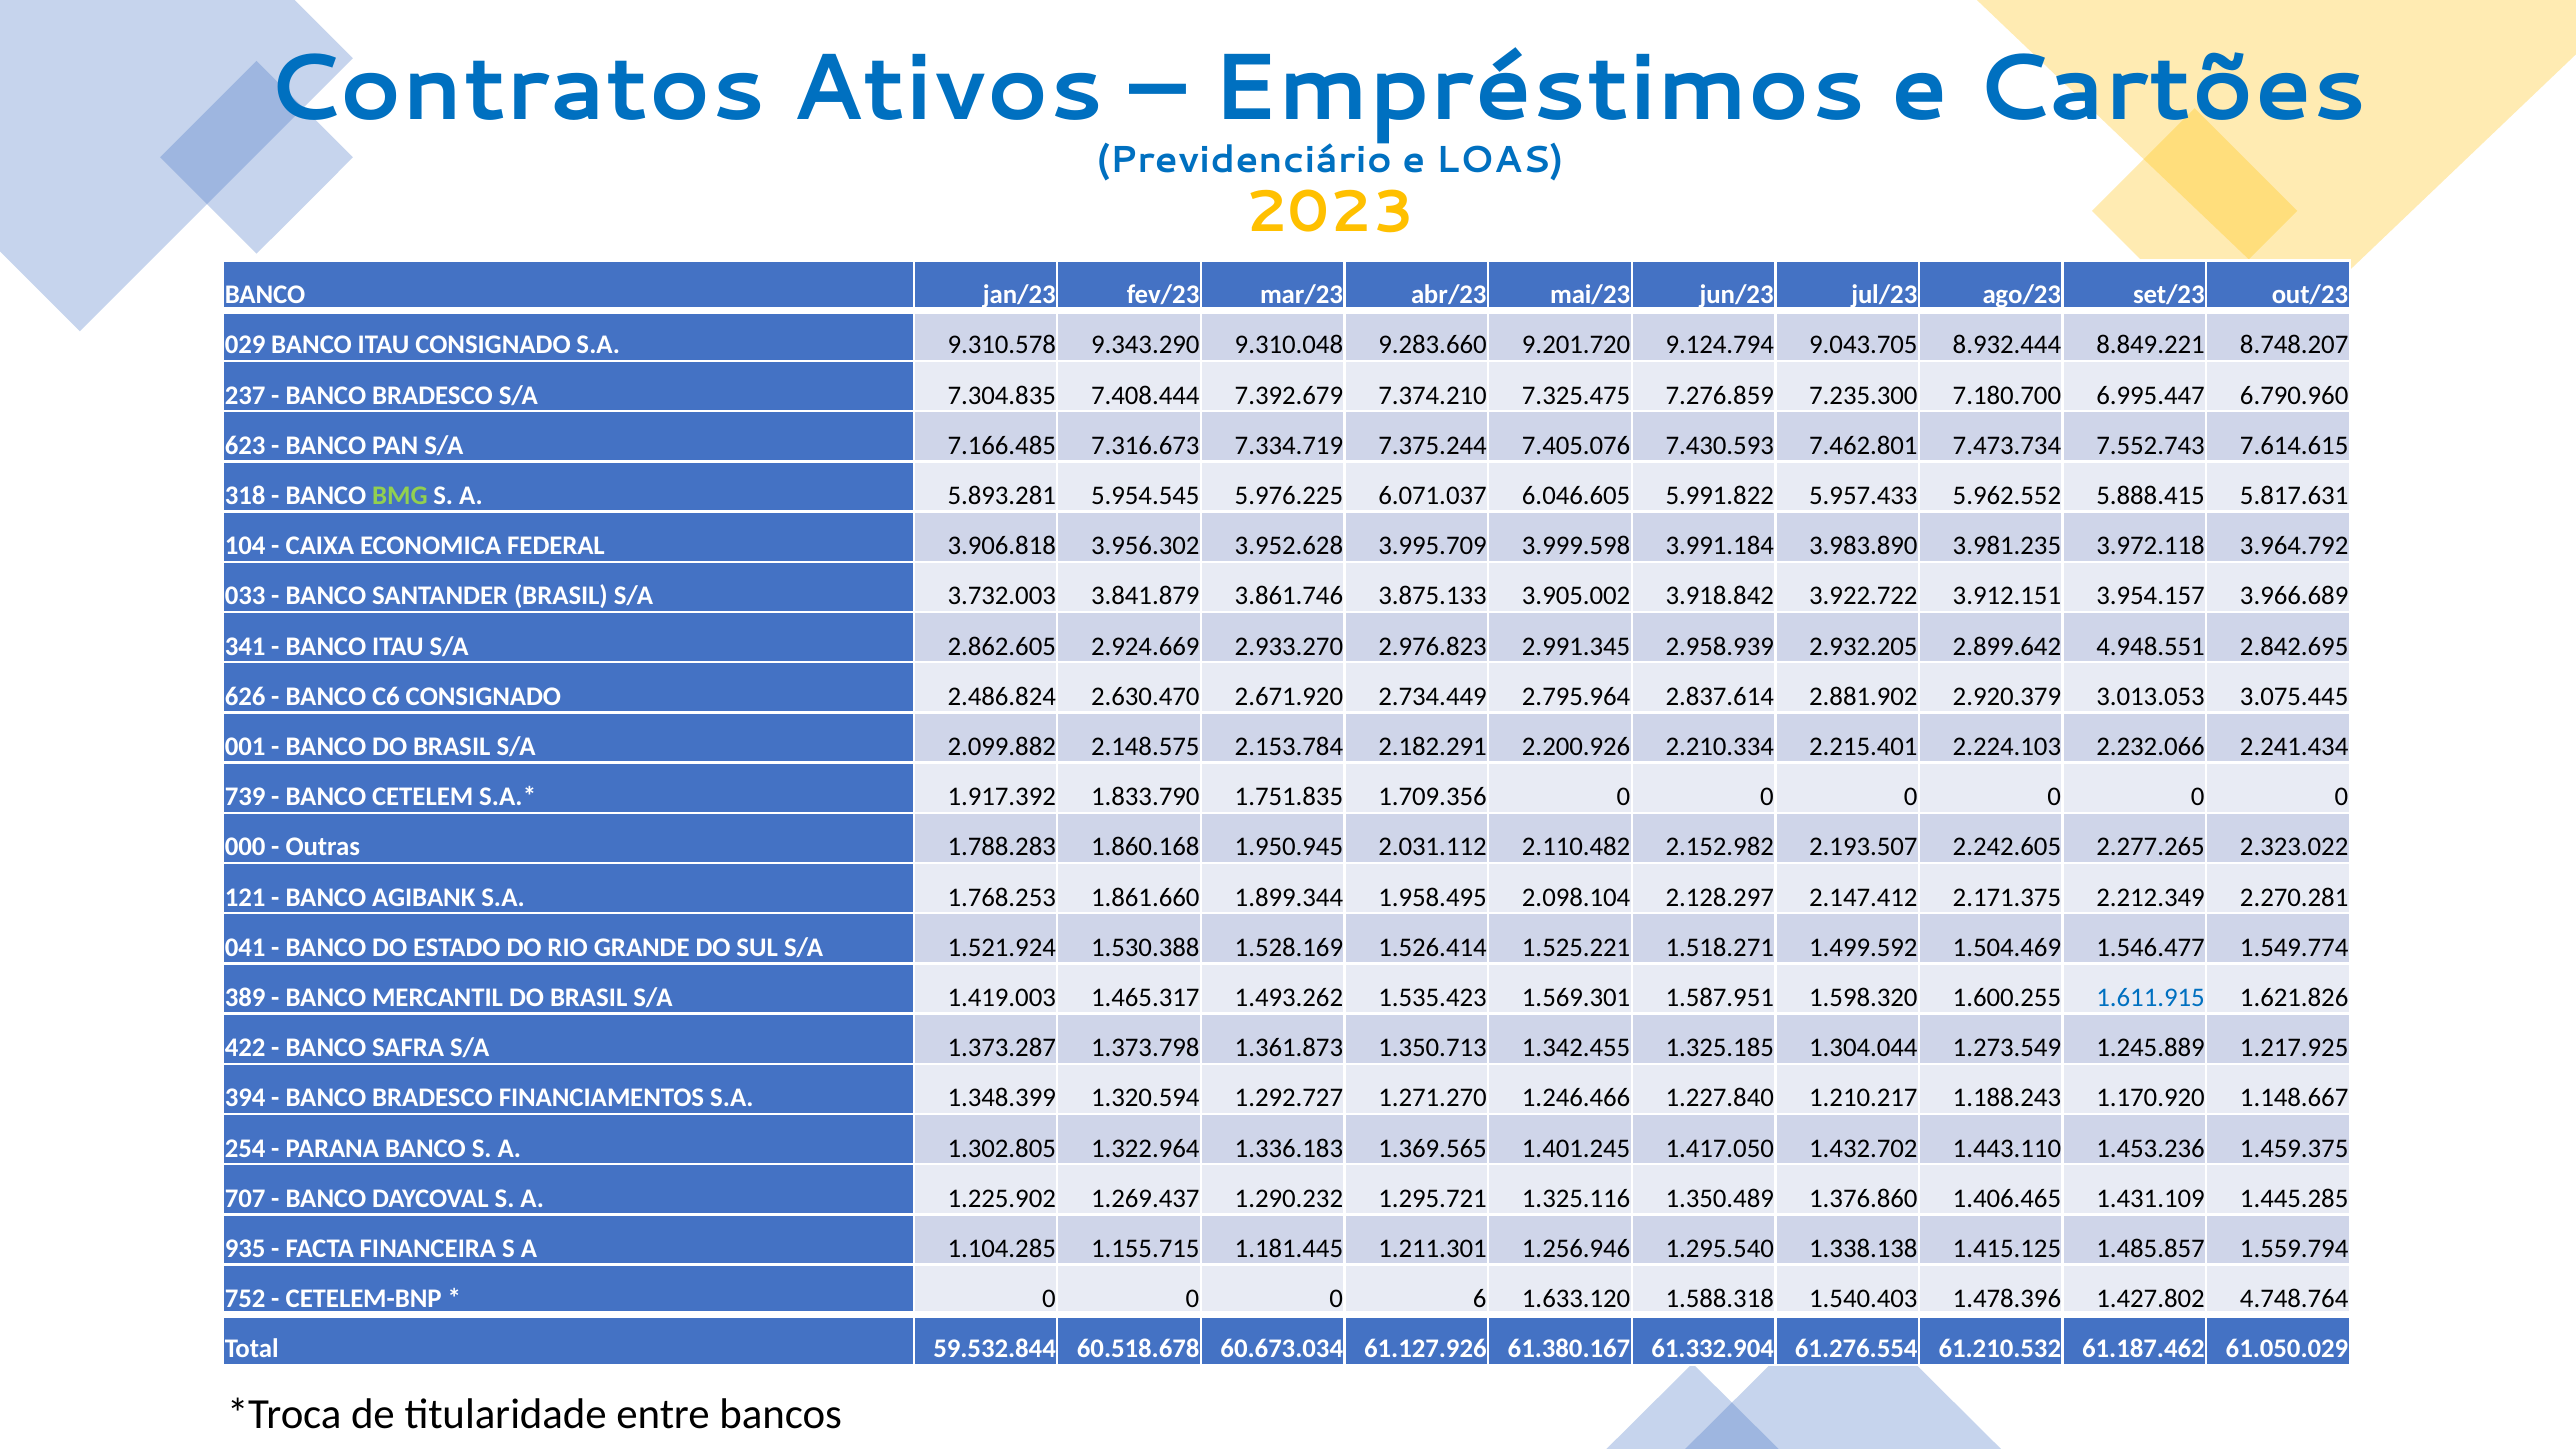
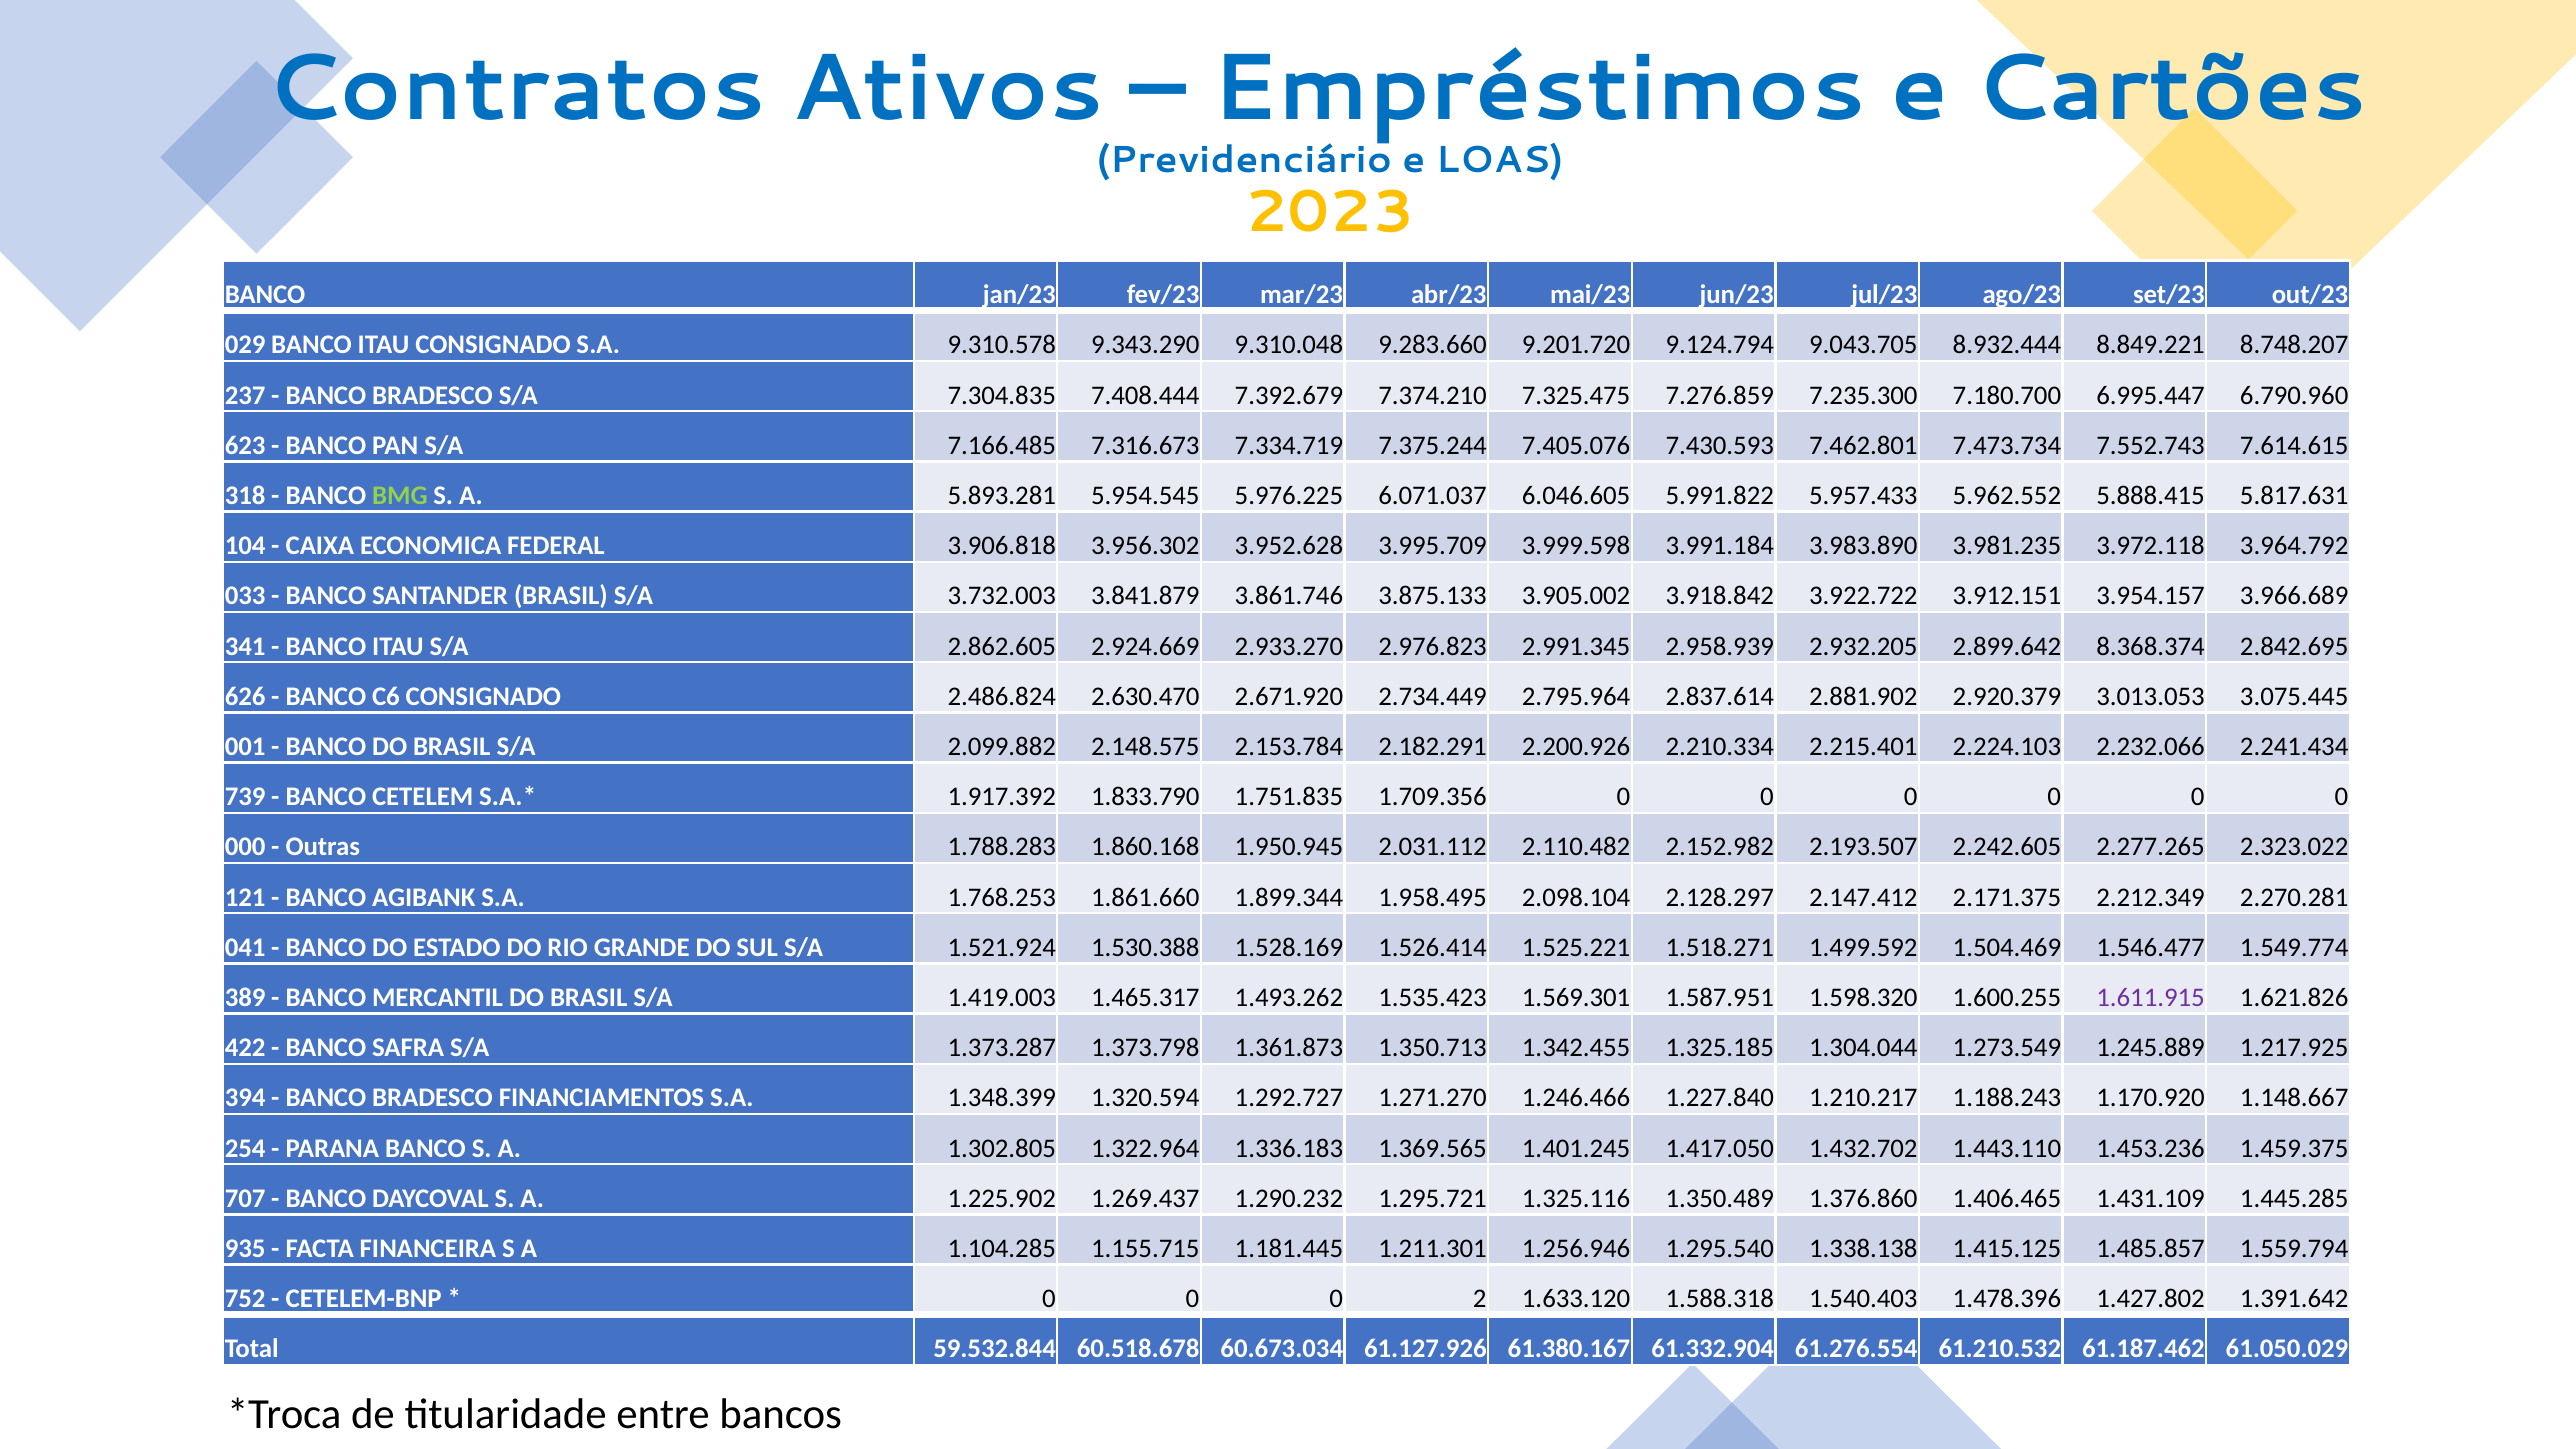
4.948.551: 4.948.551 -> 8.368.374 (2151, 646)
1.611.915 colour: blue -> purple (2151, 998)
6: 6 -> 2 (1480, 1299)
4.748.764: 4.748.764 -> 1.391.642 (2294, 1299)
